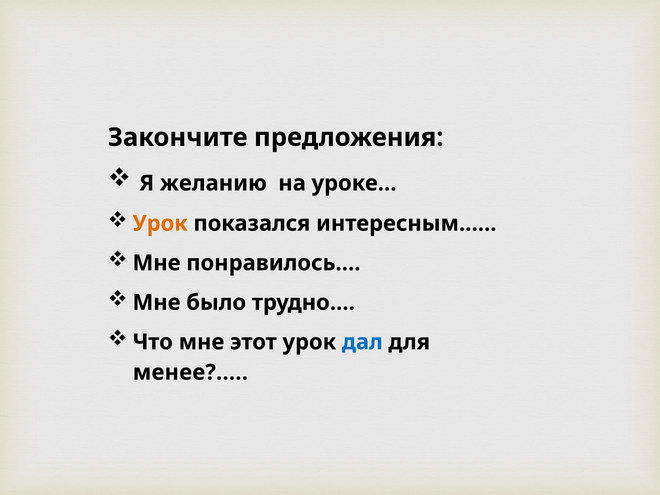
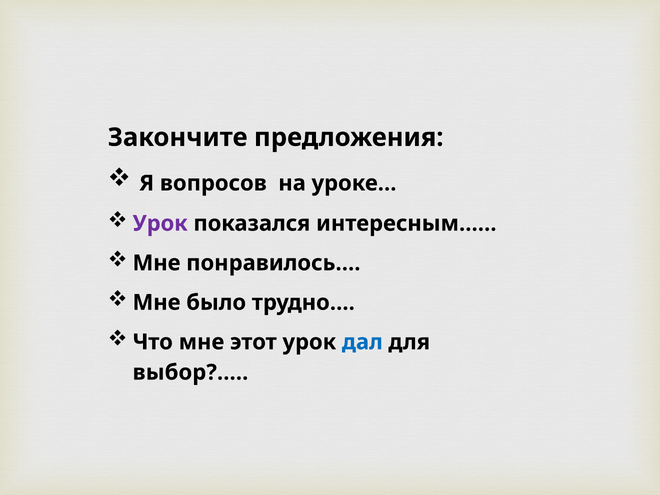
желанию: желанию -> вопросов (213, 183)
Урок colour: orange -> purple (160, 223)
менее: менее -> выбор (190, 372)
